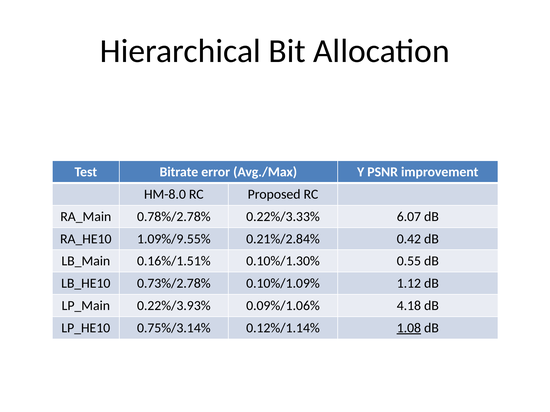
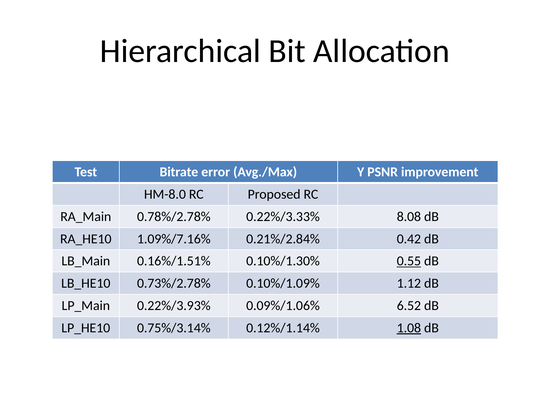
6.07: 6.07 -> 8.08 (409, 217)
1.09%/9.55%: 1.09%/9.55% -> 1.09%/7.16% (174, 239)
0.55 underline: none -> present (409, 261)
4.18: 4.18 -> 6.52 (409, 306)
